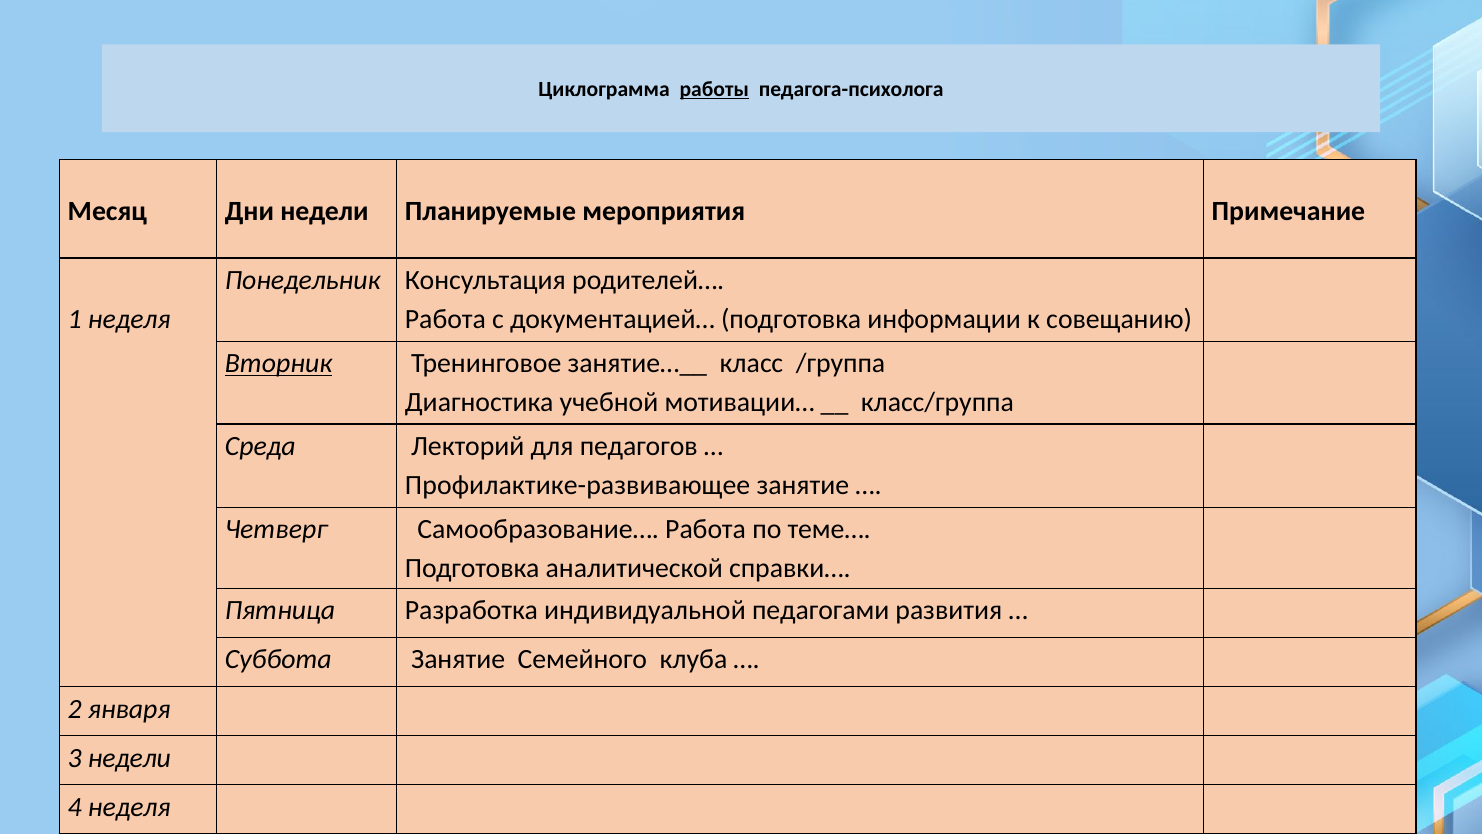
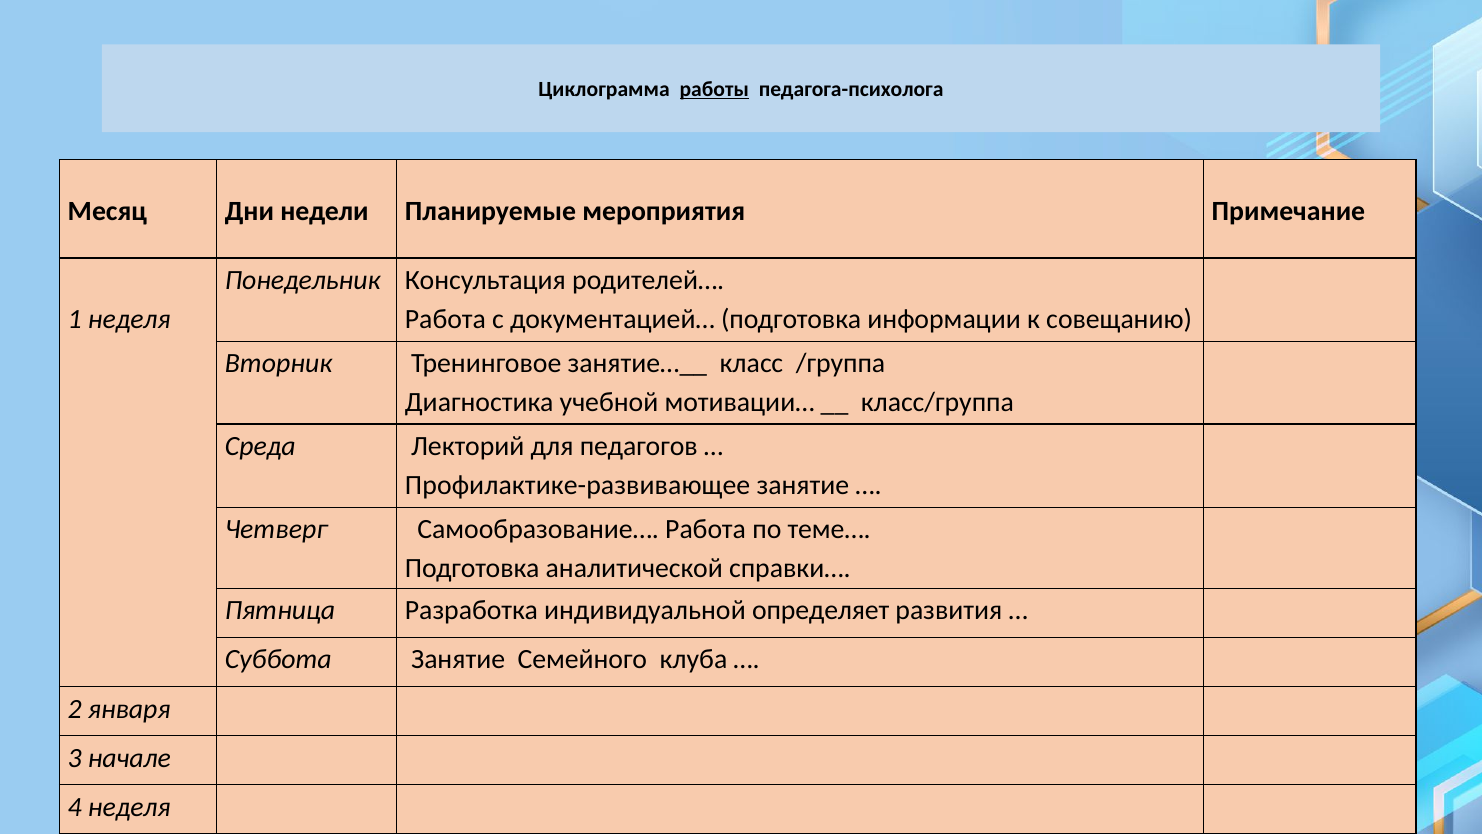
Вторник underline: present -> none (279, 364)
педагогами: педагогами -> определяет (821, 610)
3 недели: недели -> начале (129, 758)
